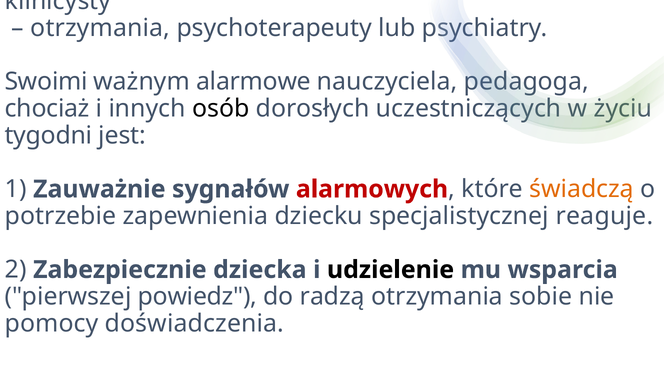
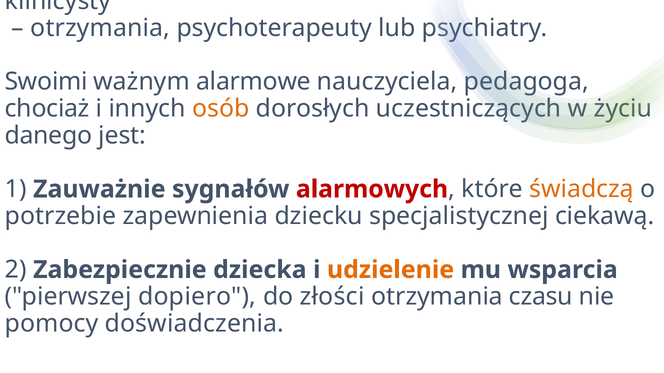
osób colour: black -> orange (221, 109)
tygodni: tygodni -> danego (48, 136)
reaguje: reaguje -> ciekawą (605, 216)
udzielenie colour: black -> orange (391, 270)
powiedz: powiedz -> dopiero (197, 297)
radzą: radzą -> złości (332, 297)
sobie: sobie -> czasu (541, 297)
